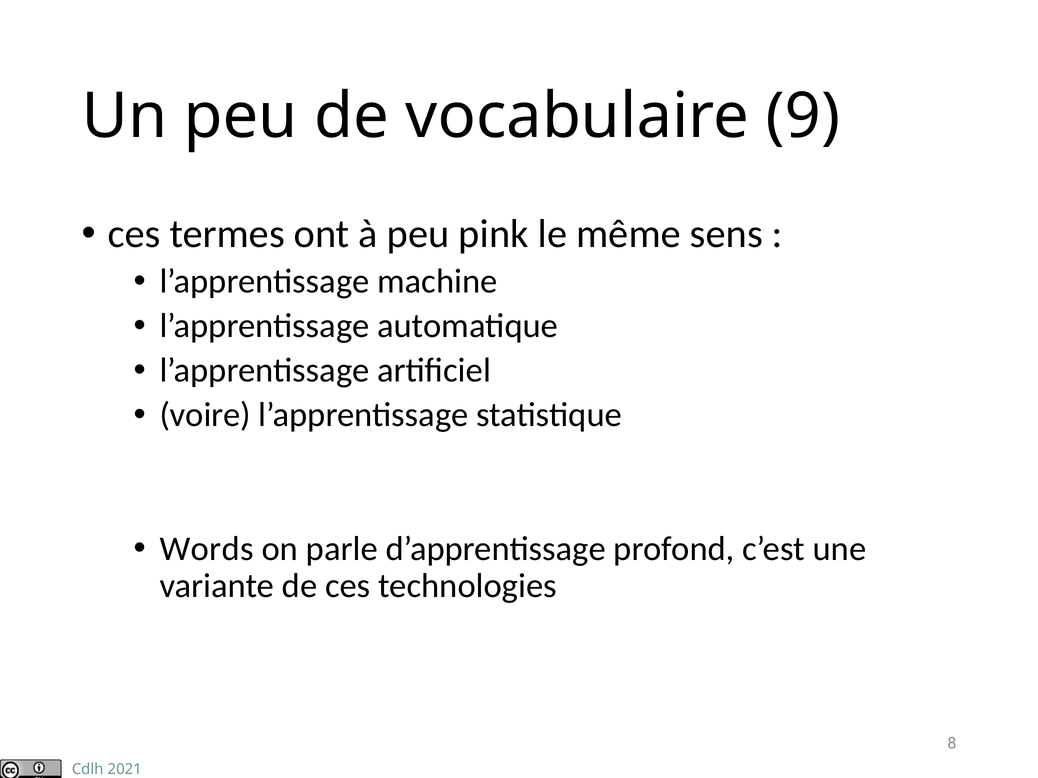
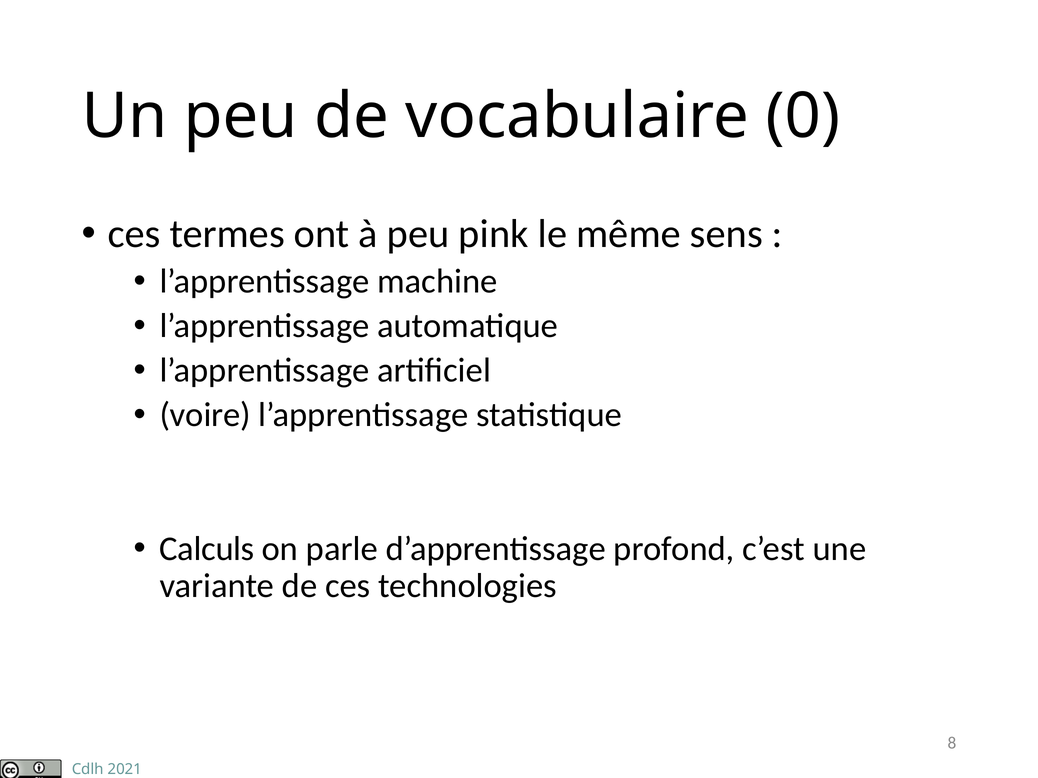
9: 9 -> 0 (803, 116)
Words: Words -> Calculs (207, 549)
